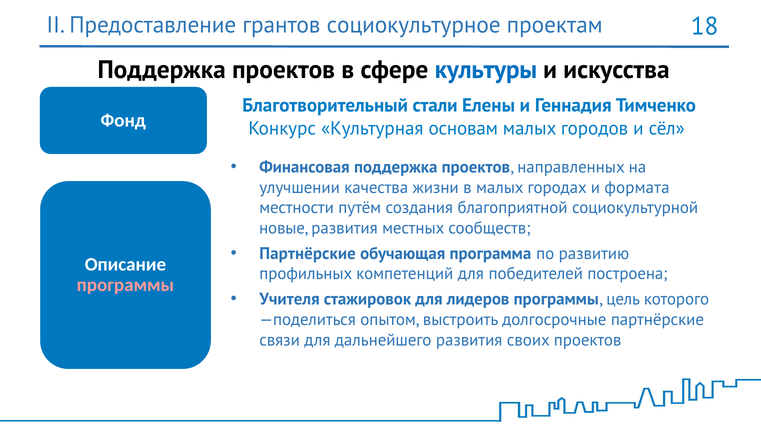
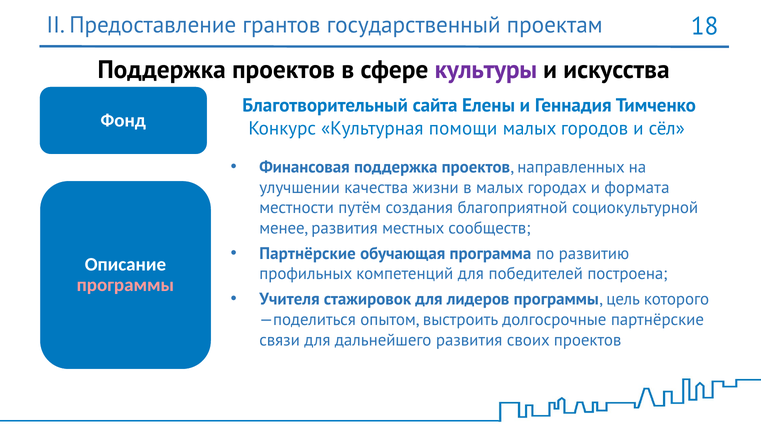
социокультурное: социокультурное -> государственный (414, 25)
культуры colour: blue -> purple (486, 70)
стали: стали -> сайта (435, 106)
основам: основам -> помощи (463, 129)
новые: новые -> менее (284, 228)
